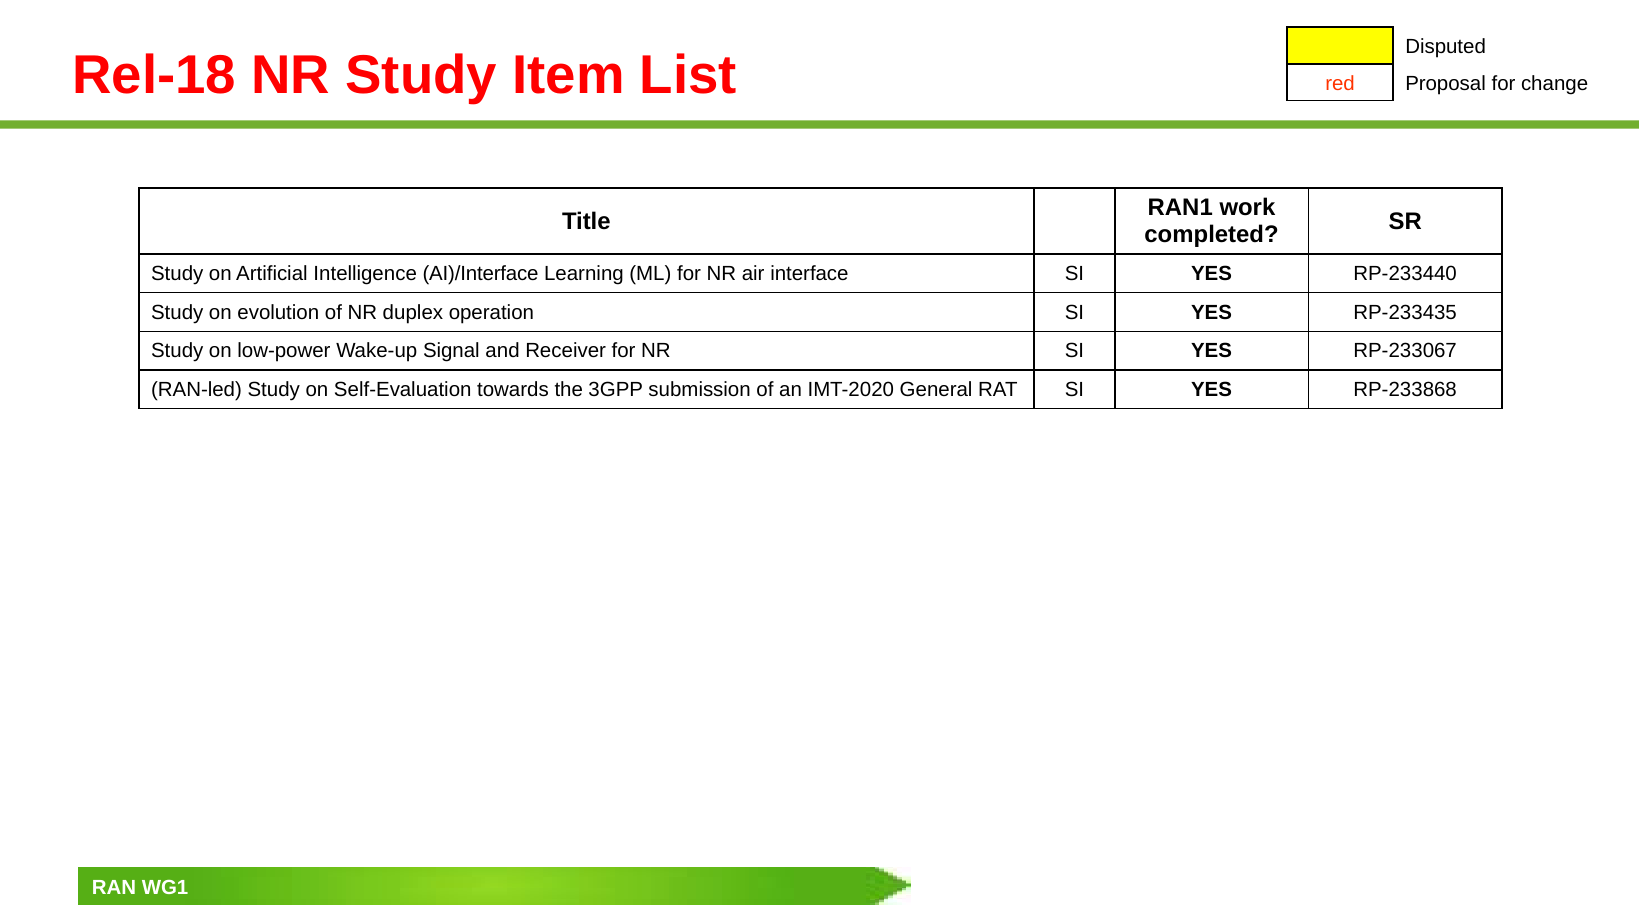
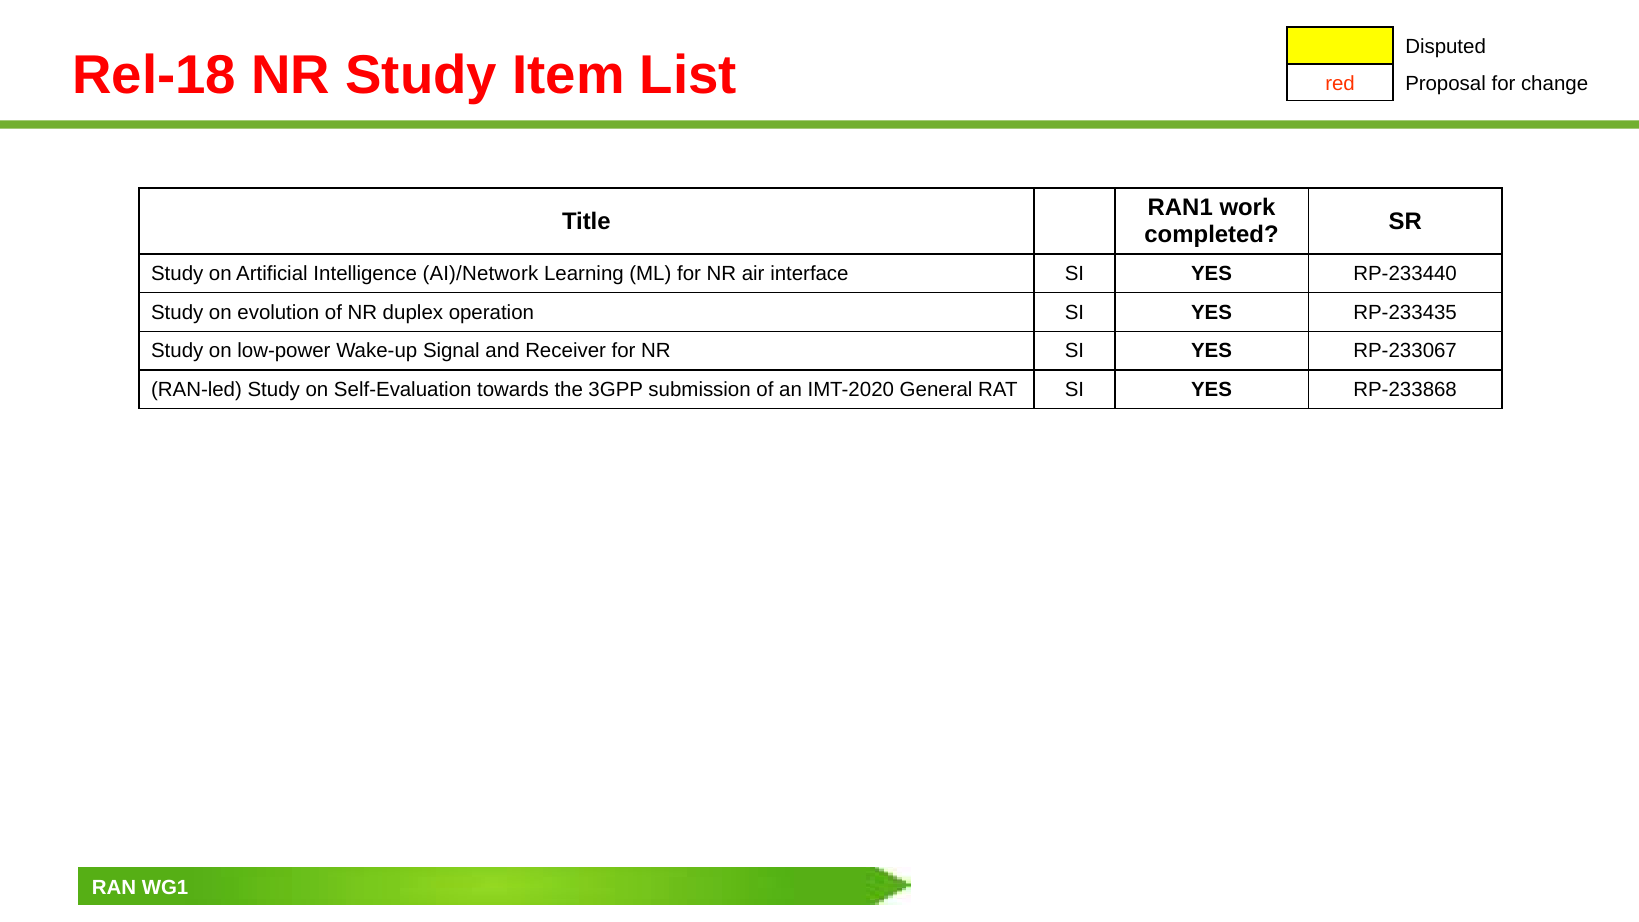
AI)/Interface: AI)/Interface -> AI)/Network (480, 274)
